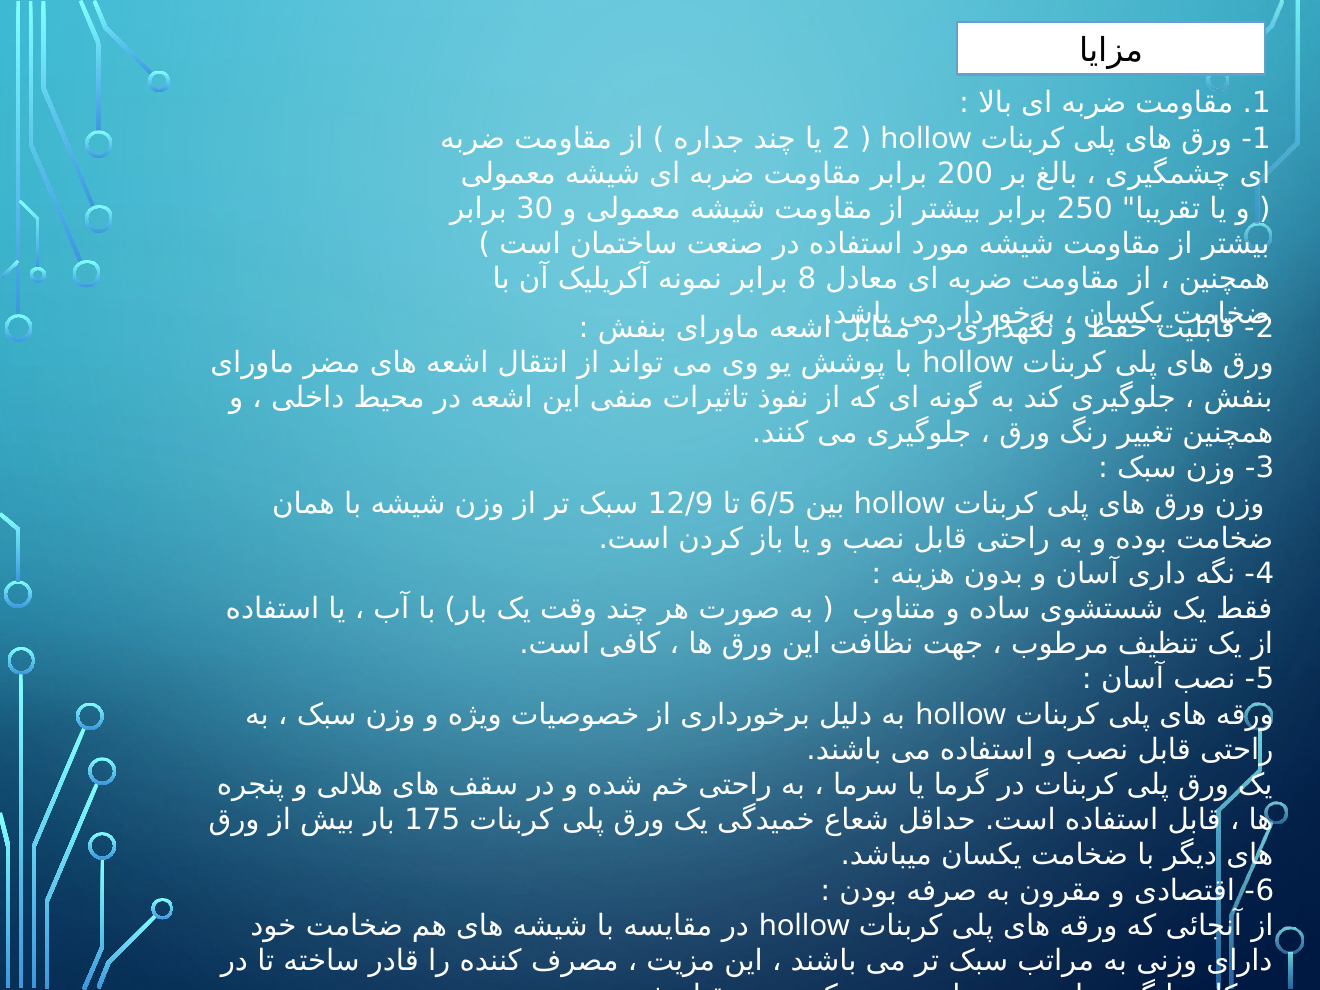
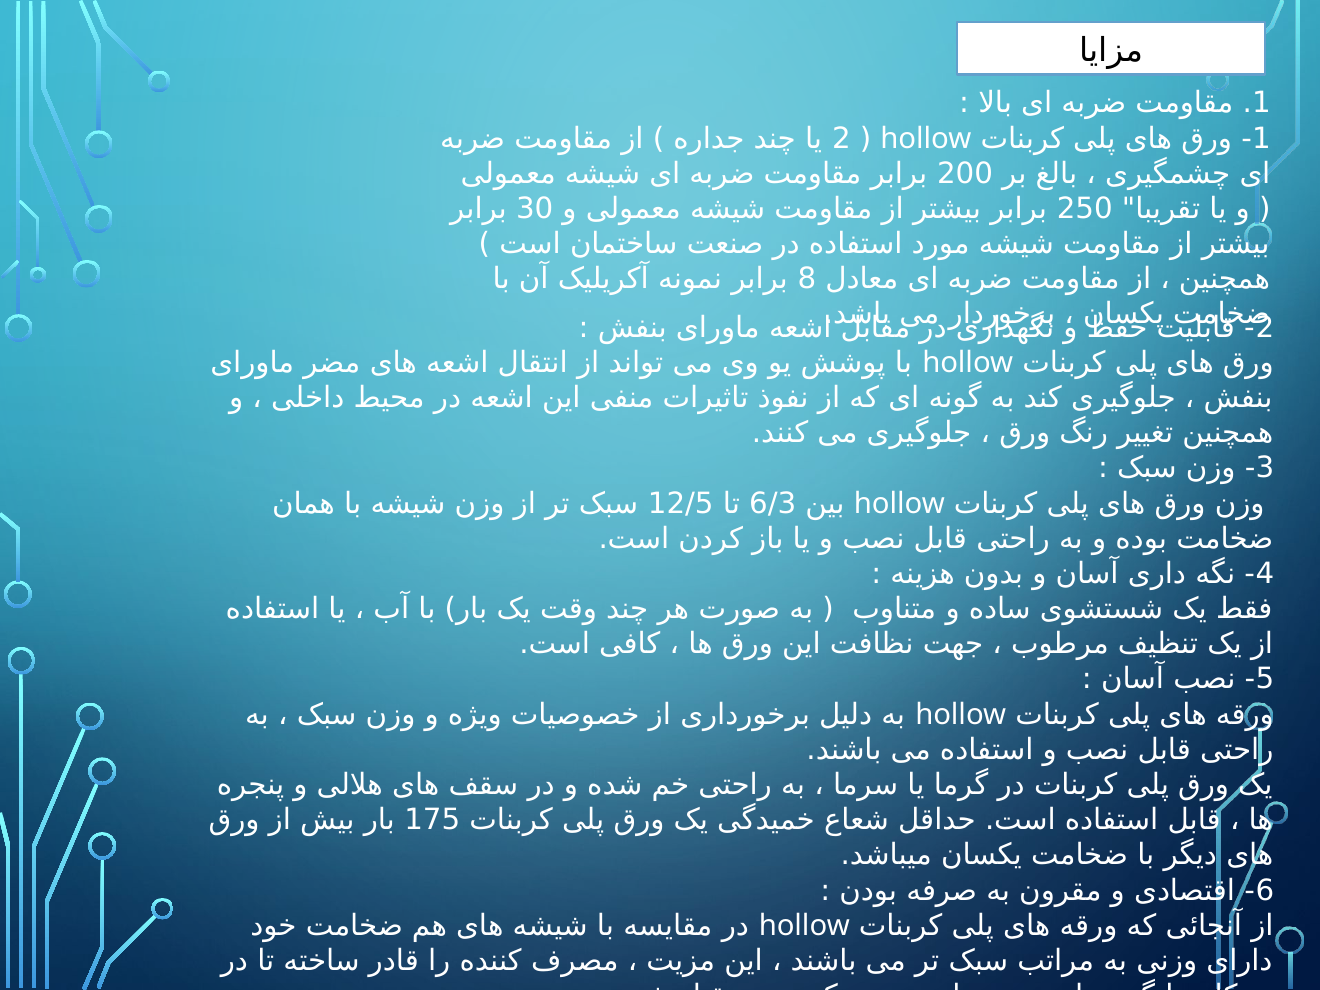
12/9: 12/9 -> 12/5 (681, 503)
6/5: 6/5 -> 6/3 (773, 503)
